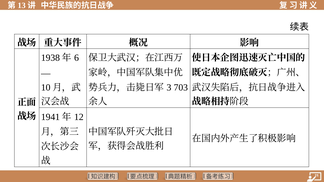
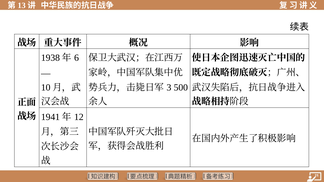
703: 703 -> 500 (181, 88)
